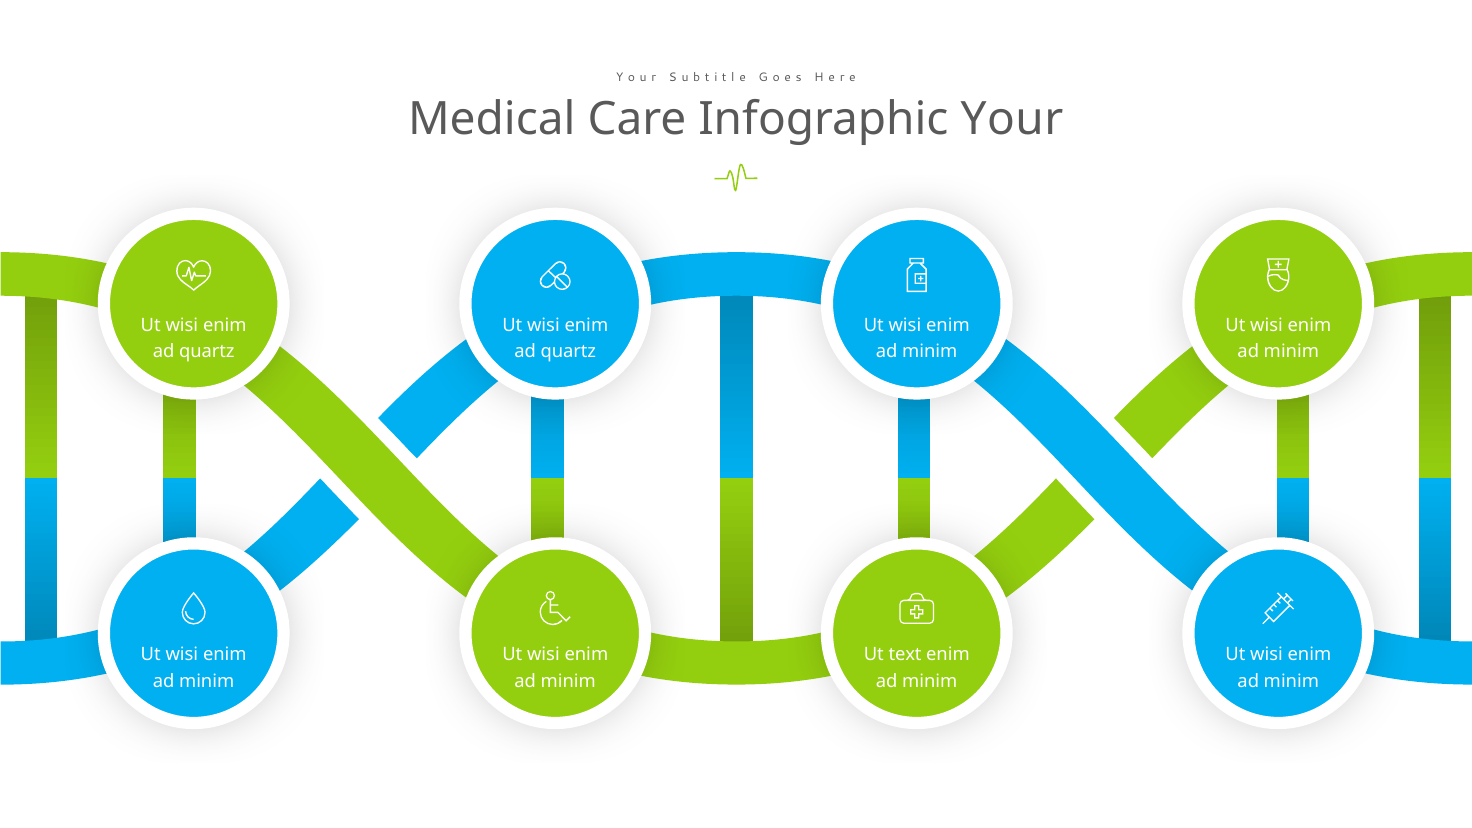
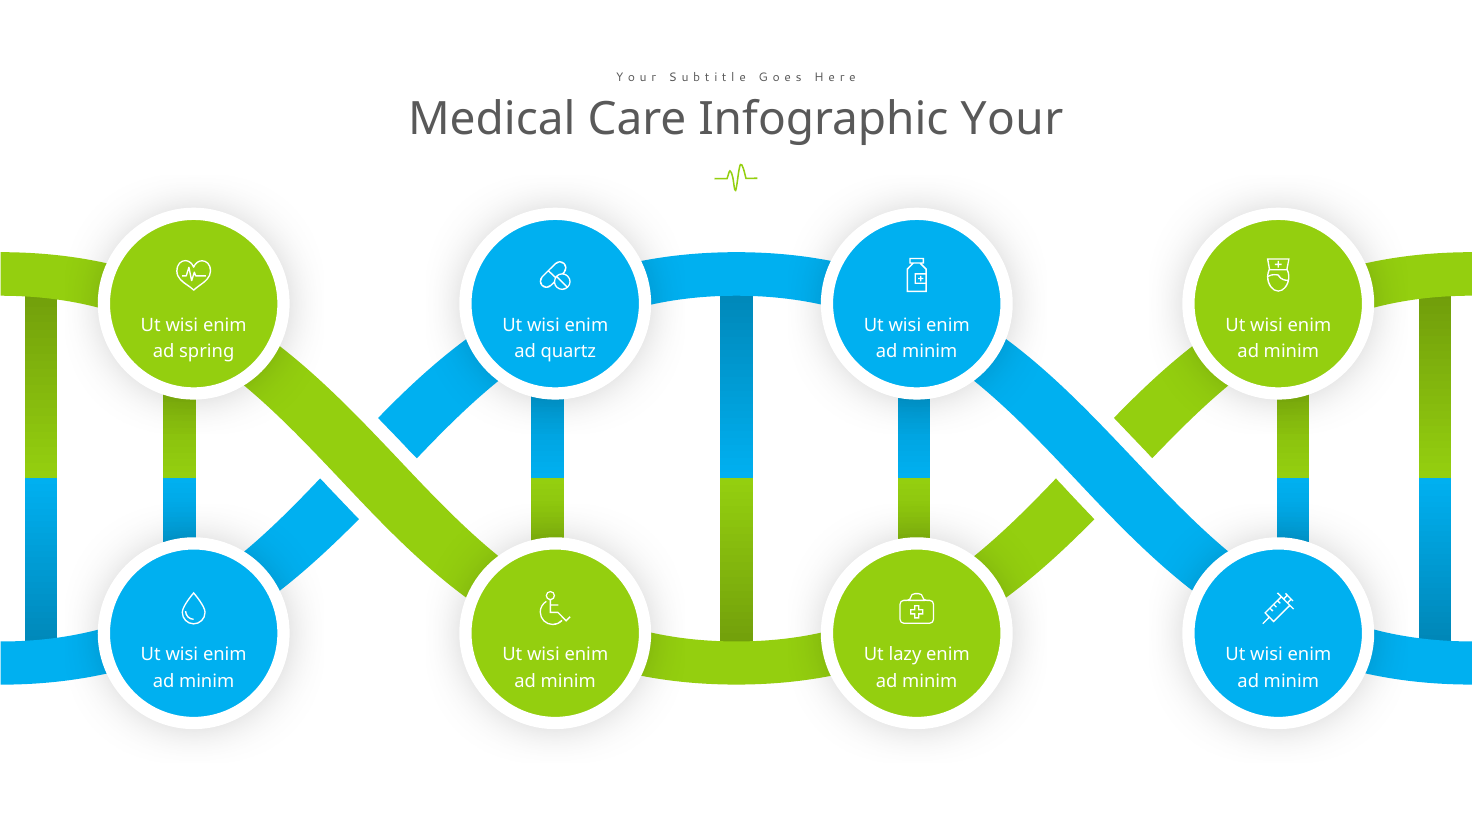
quartz: quartz -> spring (207, 352)
text: text -> lazy (905, 655)
